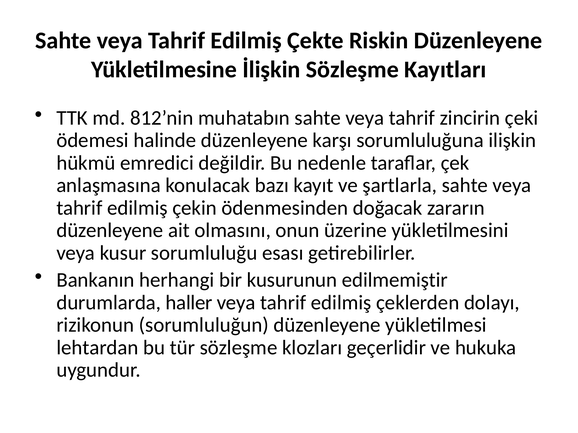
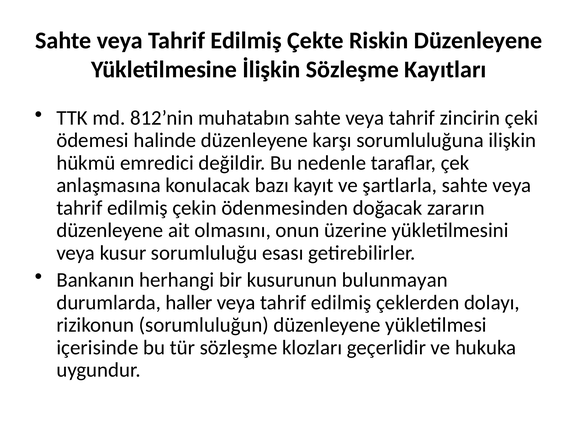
edilmemiştir: edilmemiştir -> bulunmayan (395, 280)
lehtardan: lehtardan -> içerisinde (97, 348)
